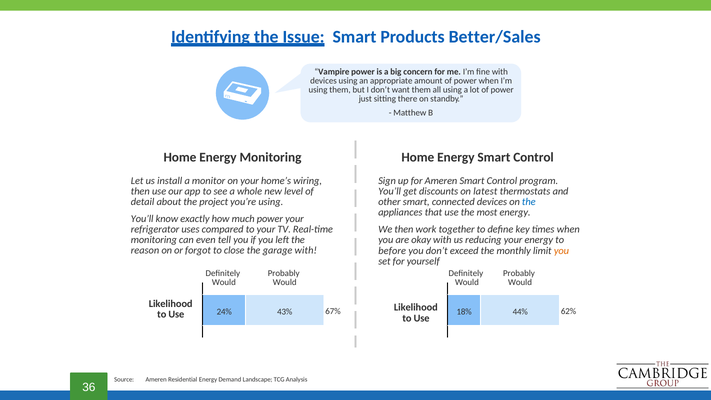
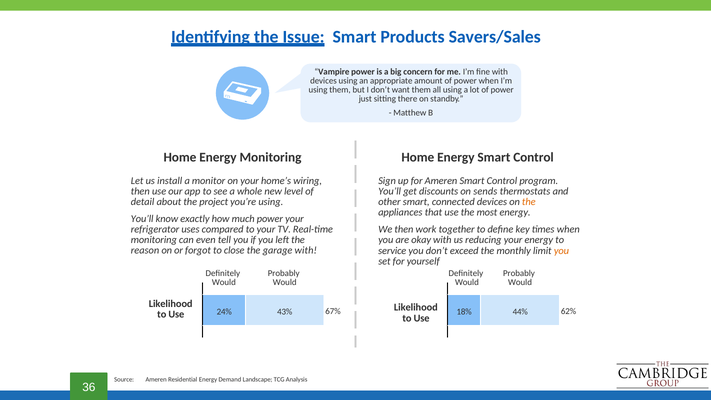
Better/Sales: Better/Sales -> Savers/Sales (495, 37)
latest: latest -> sends (485, 191)
the colour: blue -> orange (529, 202)
before: before -> service (392, 251)
